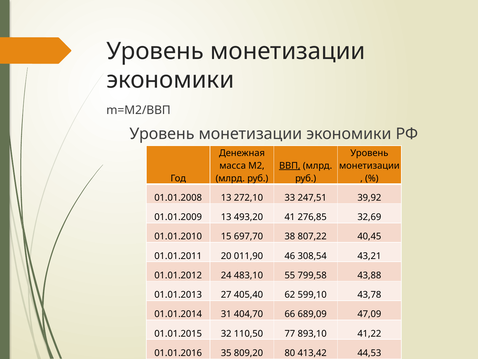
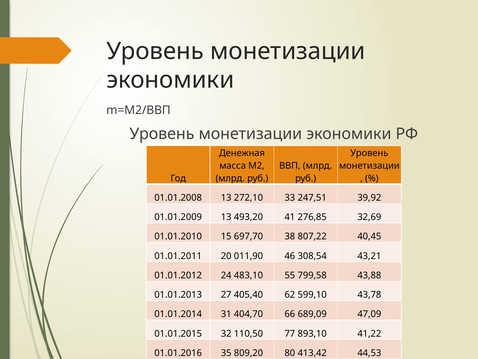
ВВП underline: present -> none (290, 165)
